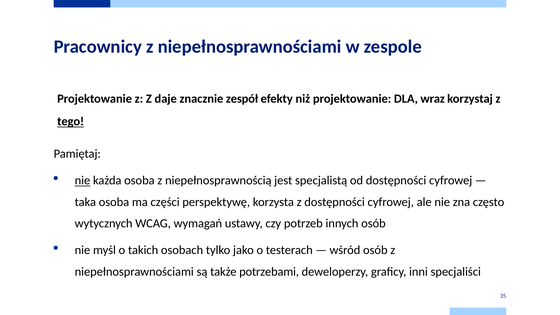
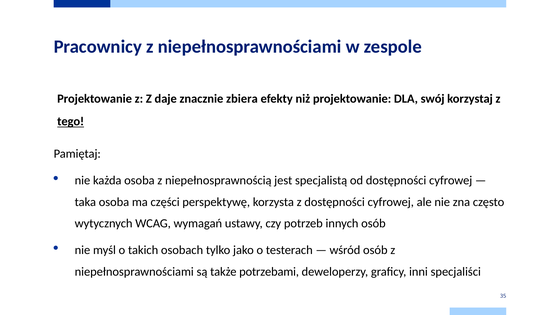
zespół: zespół -> zbiera (242, 99)
wraz: wraz -> swój (433, 99)
nie underline: present -> none (82, 181)
